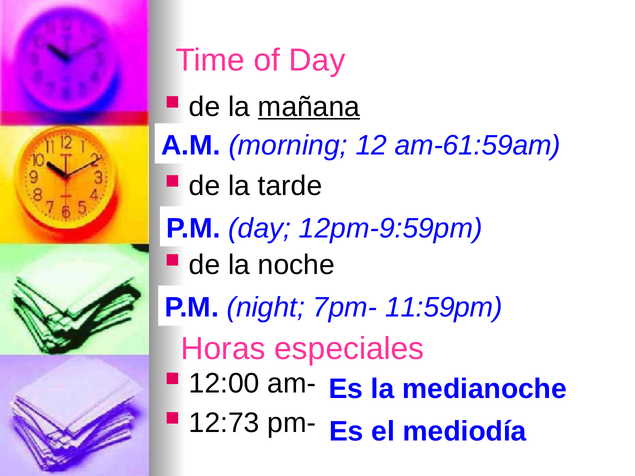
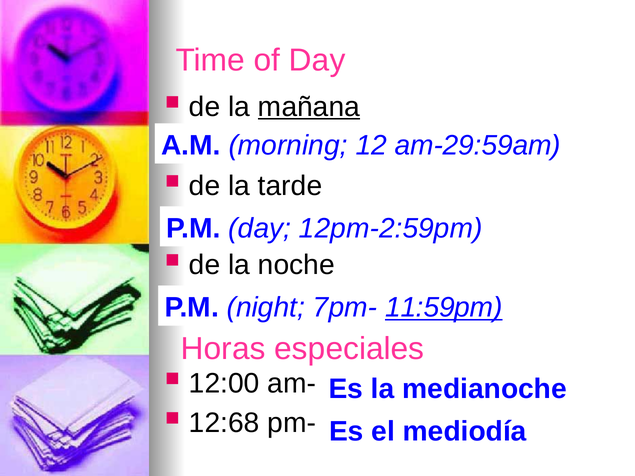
am-61:59am: am-61:59am -> am-29:59am (478, 145)
12pm-9:59pm: 12pm-9:59pm -> 12pm-2:59pm (391, 228)
11:59pm underline: none -> present (444, 308)
12:73: 12:73 -> 12:68 (224, 423)
